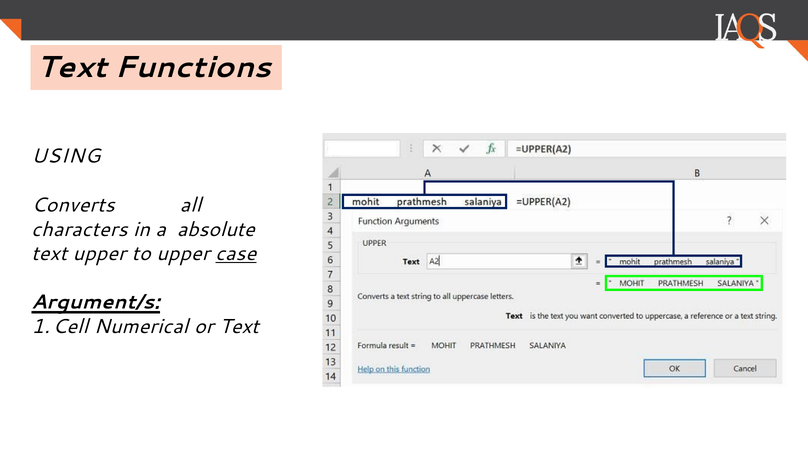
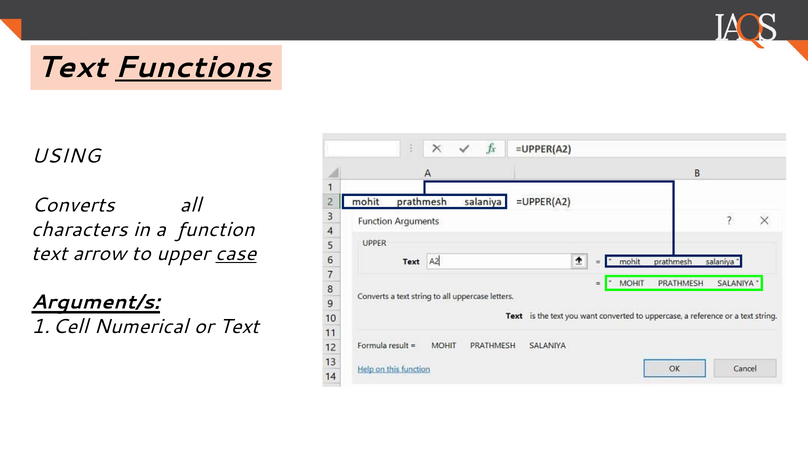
Functions underline: none -> present (193, 67)
absolute: absolute -> function (216, 230)
text upper: upper -> arrow (99, 254)
